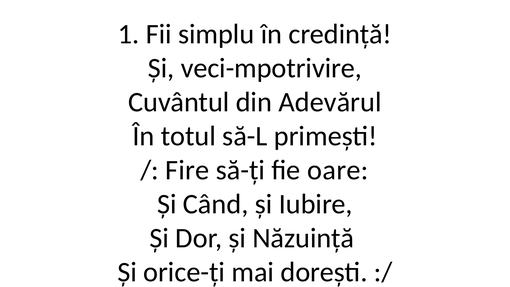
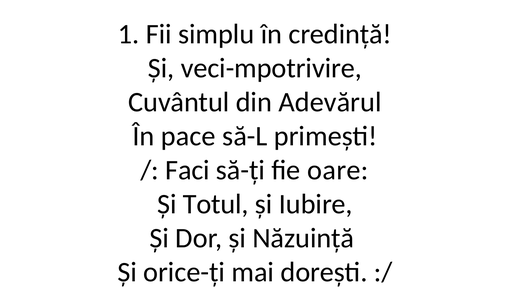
totul: totul -> pace (188, 136)
Fire: Fire -> Faci (187, 170)
Când: Când -> Totul (216, 204)
